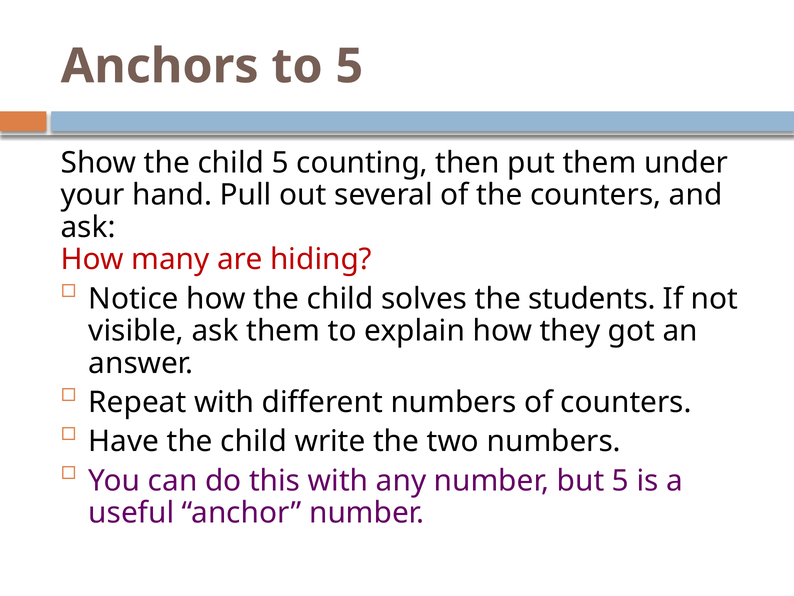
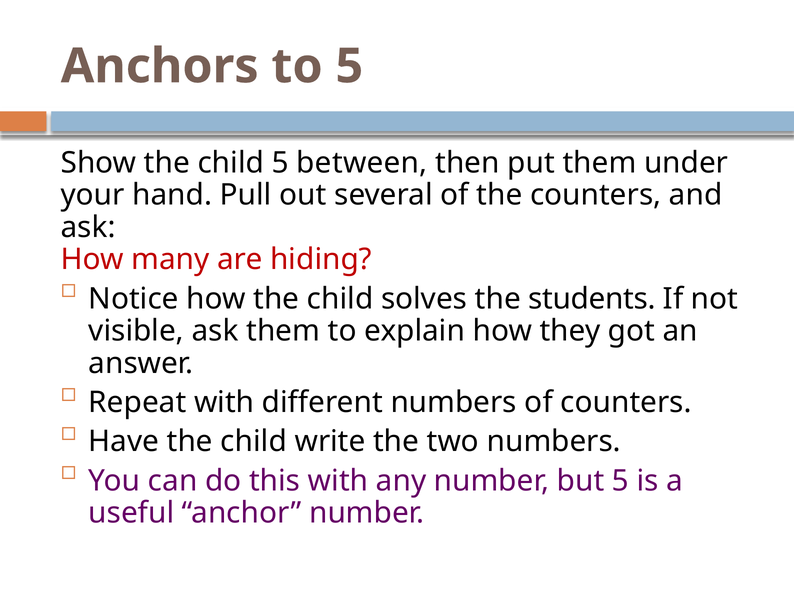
counting: counting -> between (362, 163)
